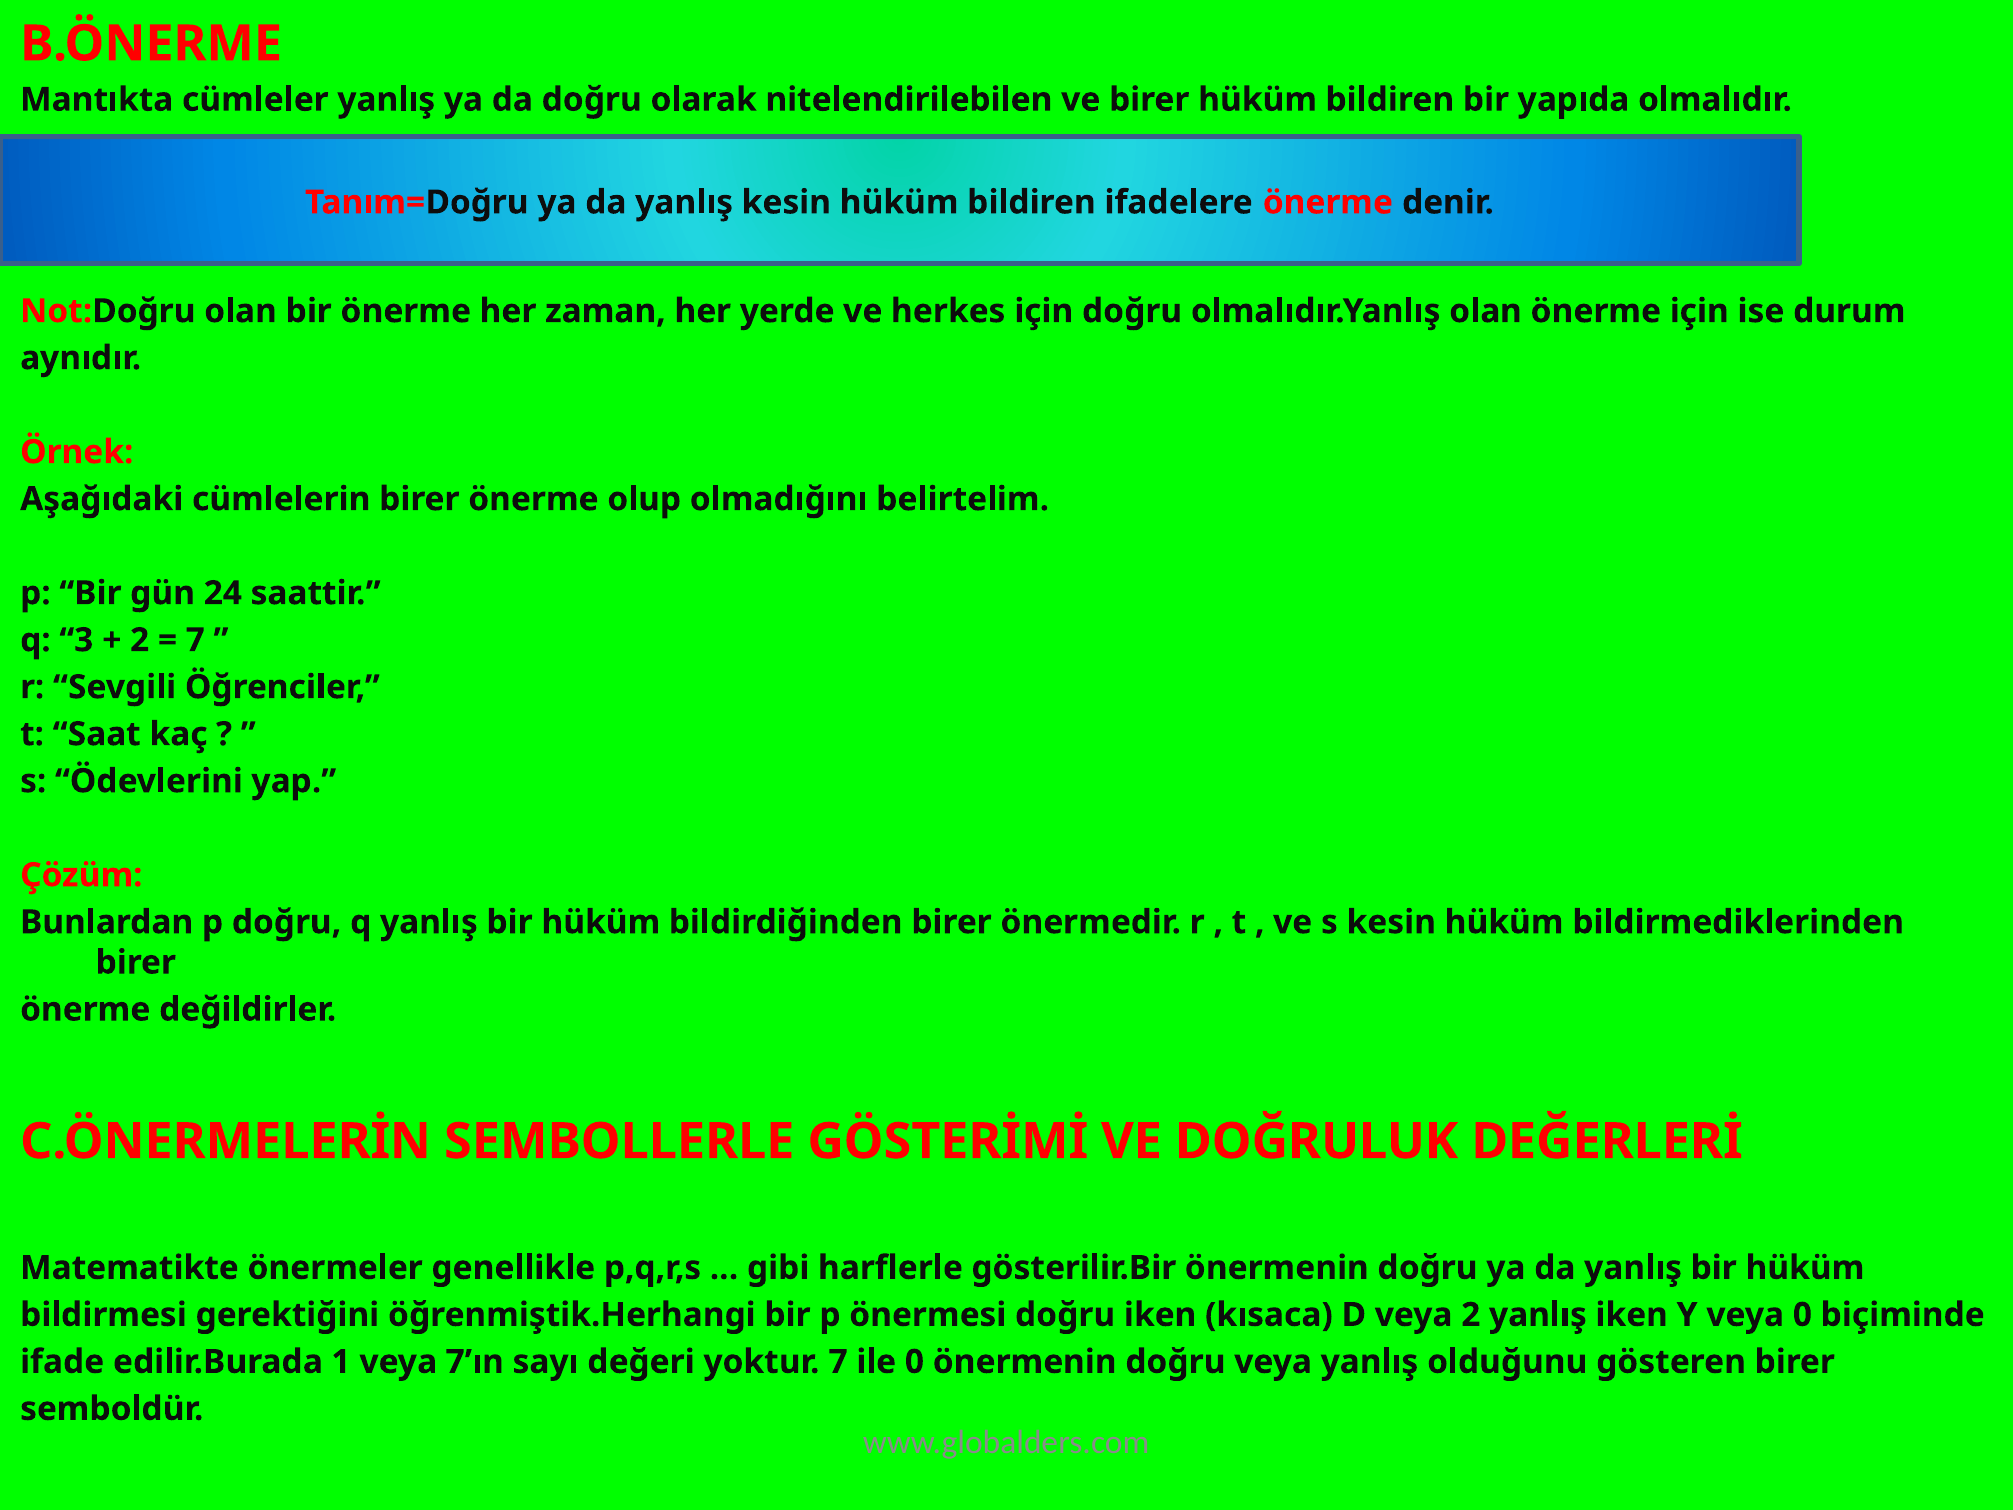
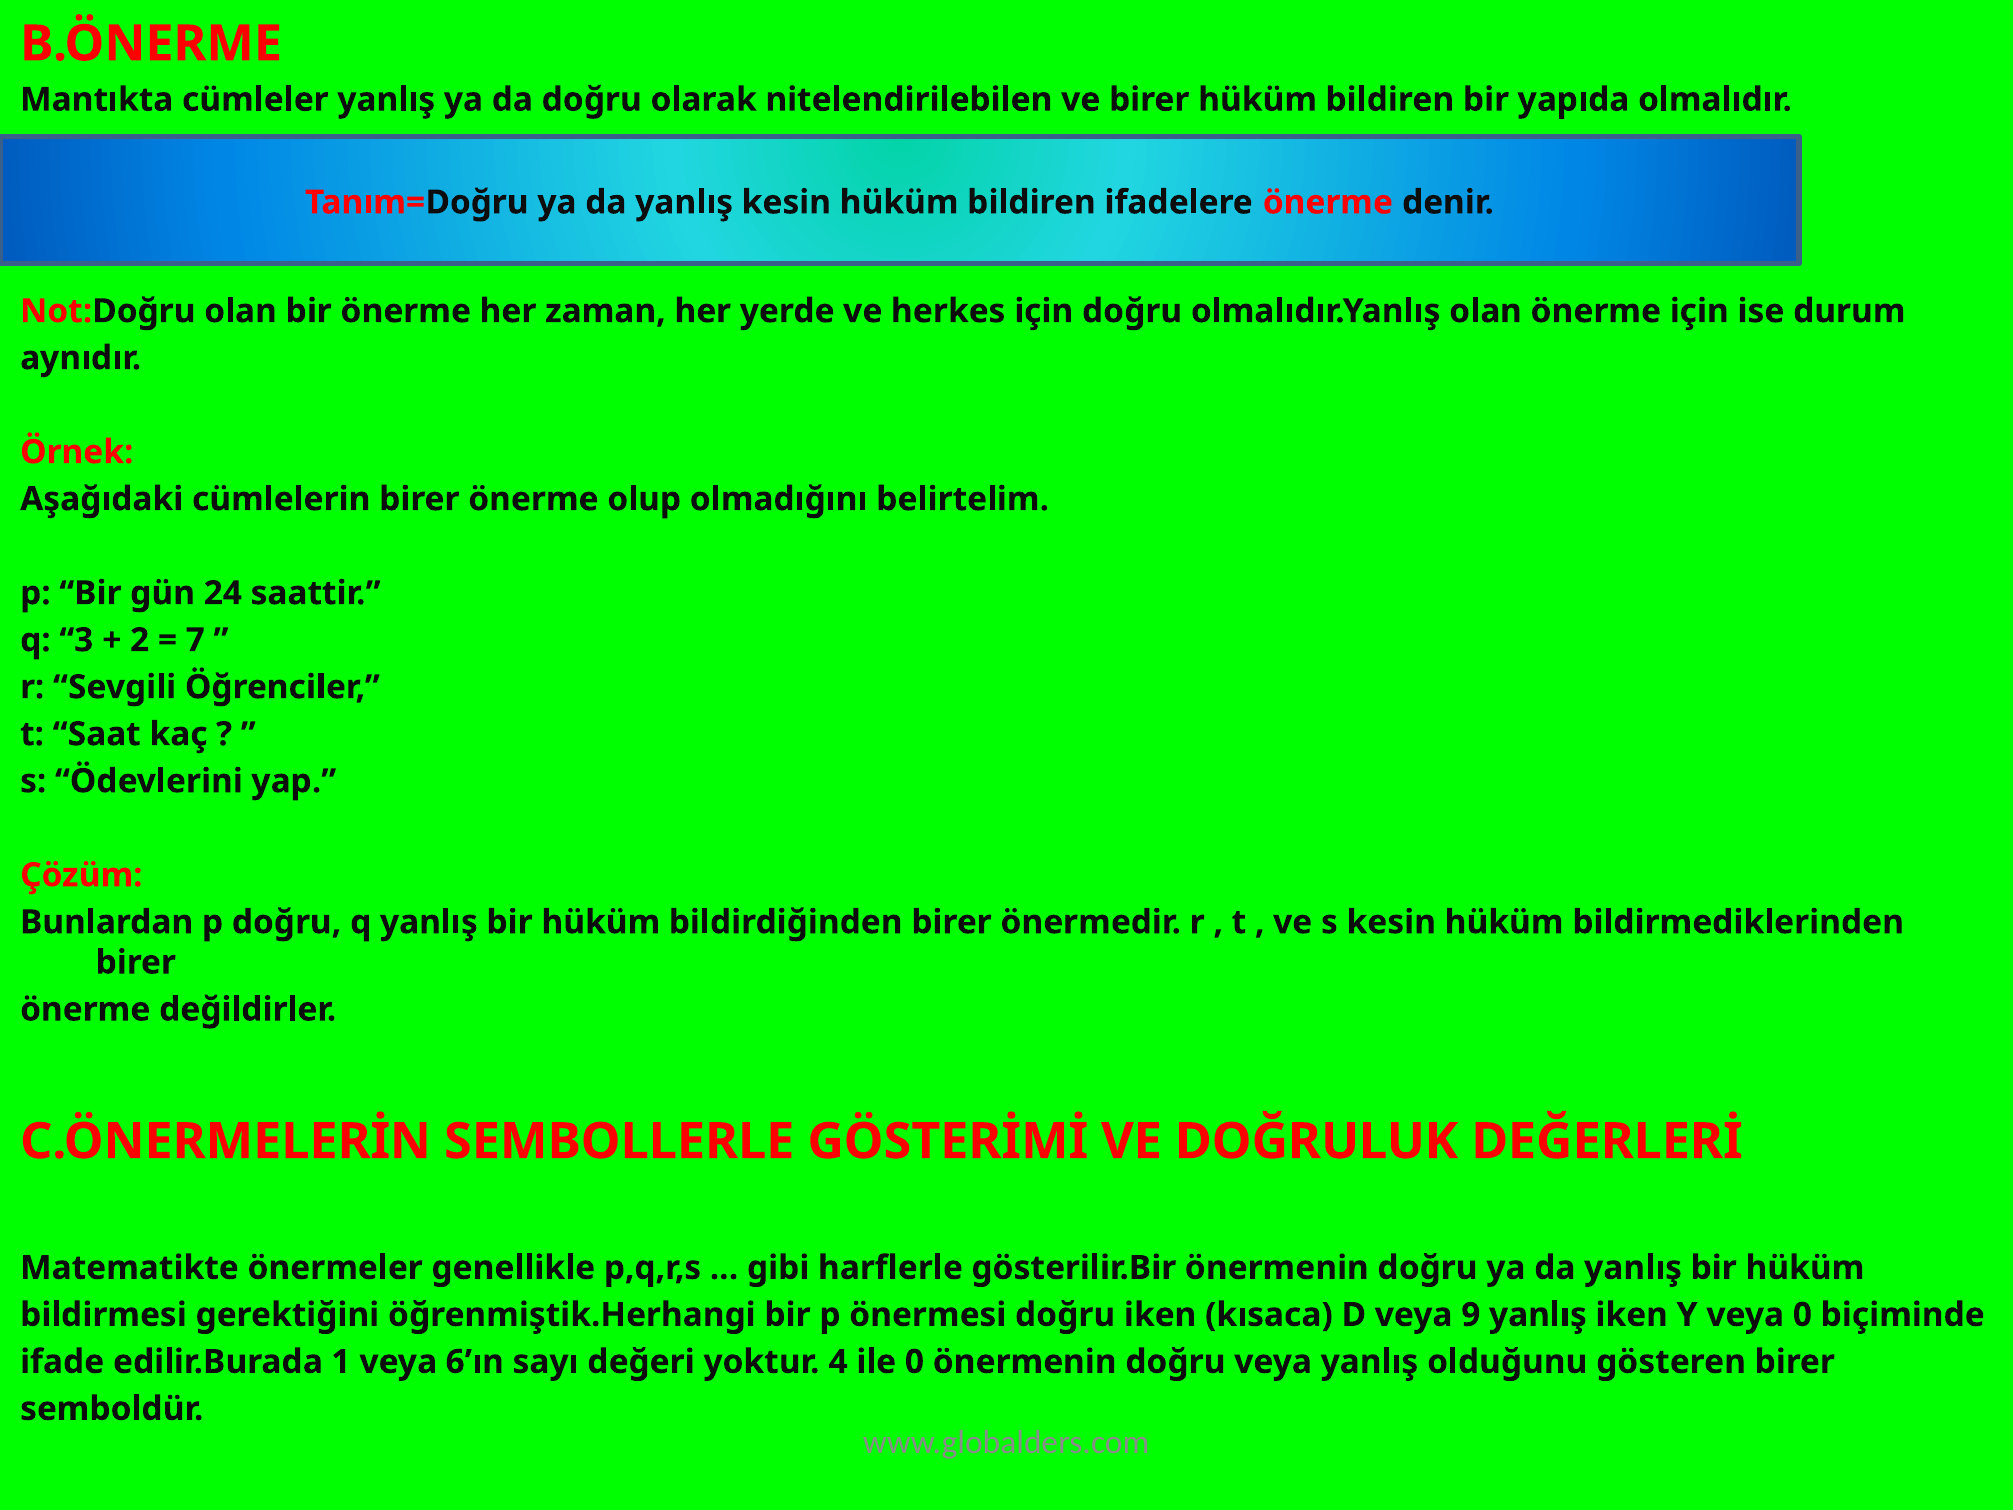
veya 2: 2 -> 9 (1471, 1315)
7’ın: 7’ın -> 6’ın (475, 1362)
yoktur 7: 7 -> 4 (838, 1362)
